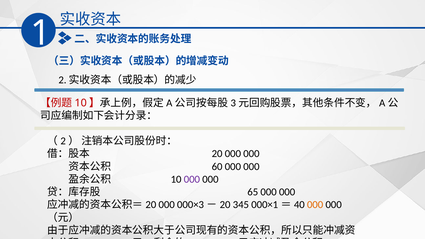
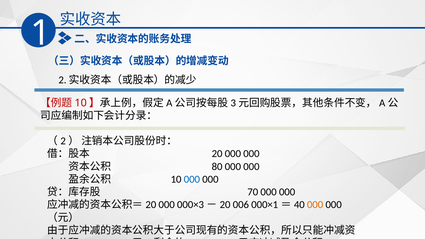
60: 60 -> 80 (217, 167)
000 colour: purple -> blue (192, 179)
65: 65 -> 70 (253, 192)
345: 345 -> 006 (241, 205)
